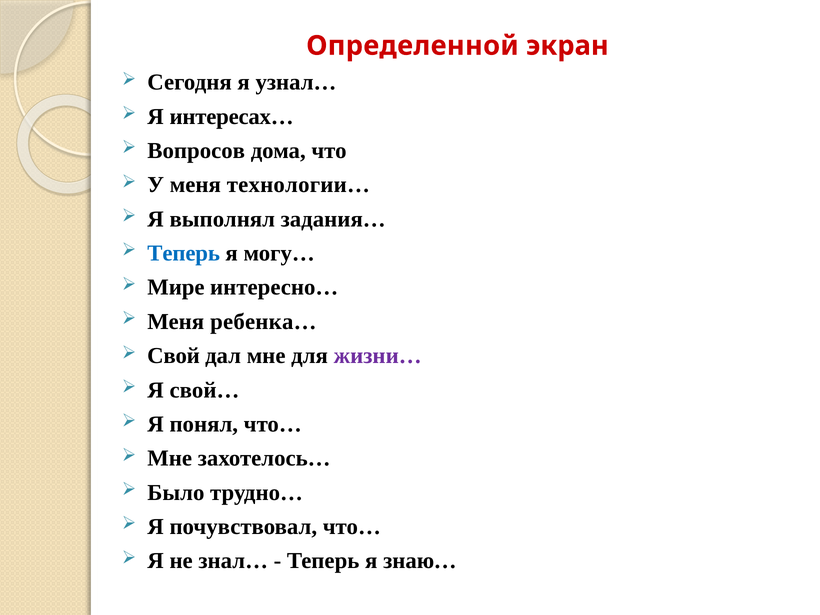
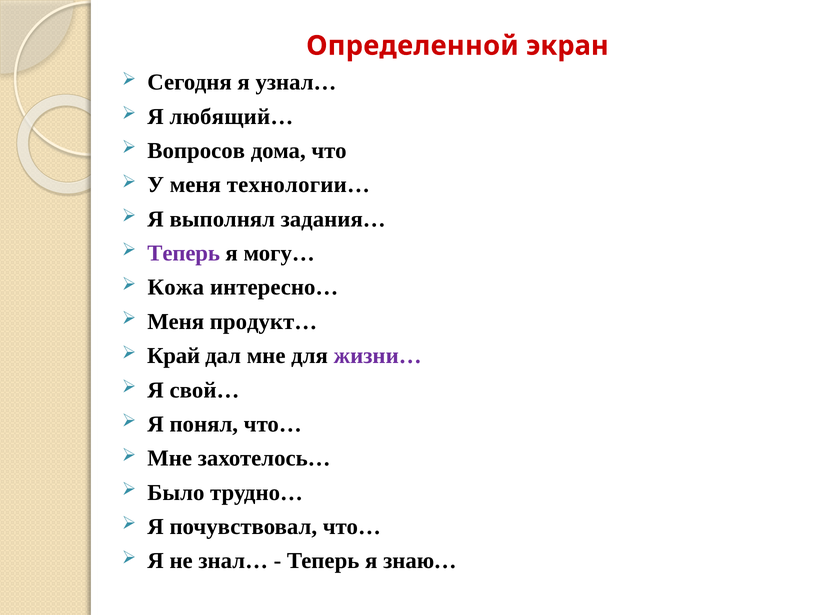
интересах…: интересах… -> любящий… (231, 117)
Теперь colour: blue -> purple (184, 253)
Мире: Мире -> Кожа (176, 287)
ребенка…: ребенка… -> продукт… (263, 322)
Свой: Свой -> Край (174, 356)
